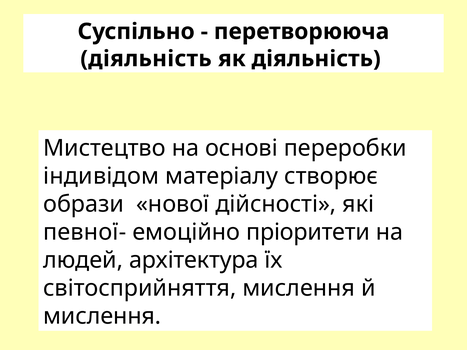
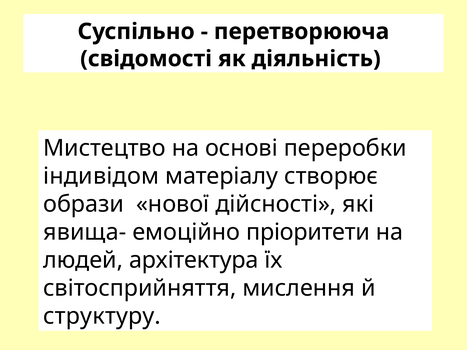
діяльність: діяльність -> свідомості (146, 59)
певної-: певної- -> явища- (85, 232)
мислення: мислення -> структуру (102, 316)
